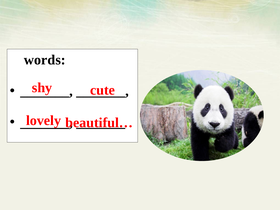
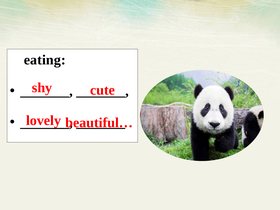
words: words -> eating (45, 60)
